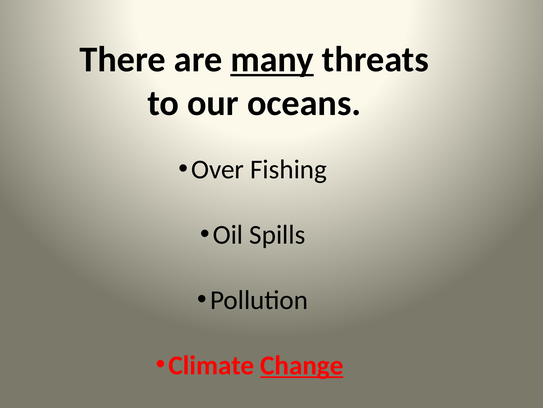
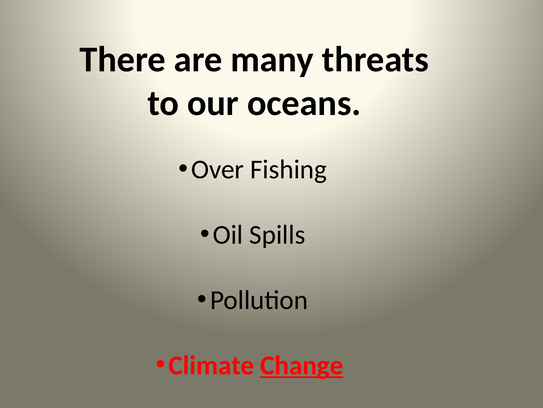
many underline: present -> none (272, 60)
